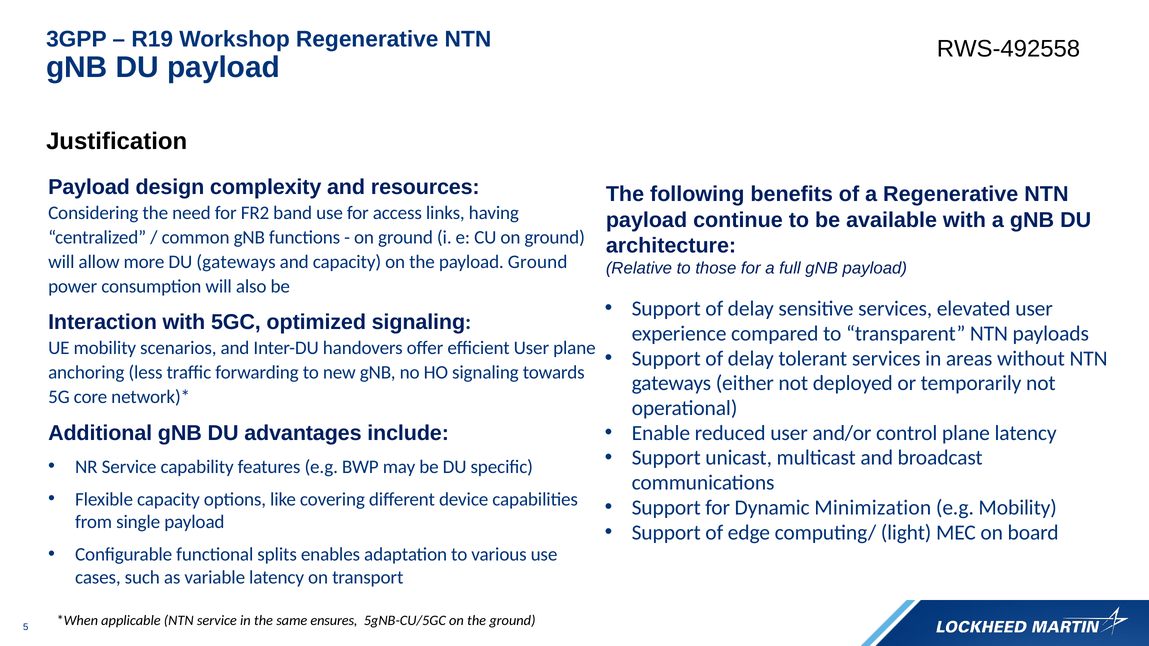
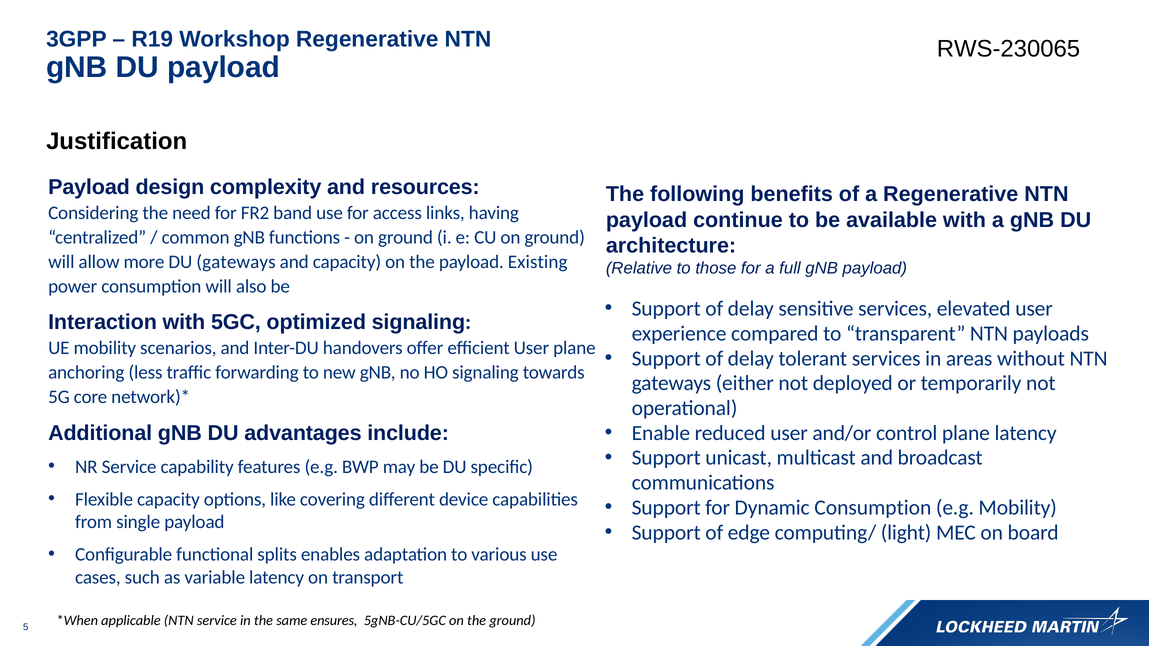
RWS-492558: RWS-492558 -> RWS-230065 (1008, 49)
payload Ground: Ground -> Existing (538, 262)
Dynamic Minimization: Minimization -> Consumption (873, 508)
